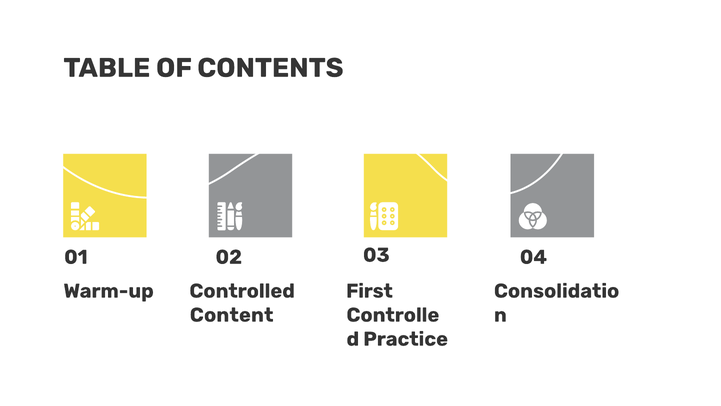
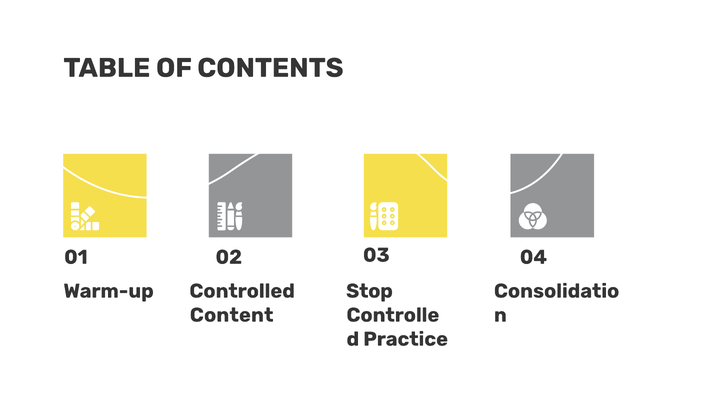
First: First -> Stop (369, 291)
